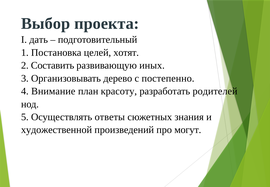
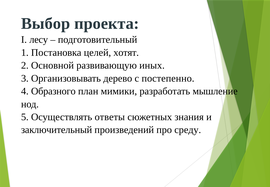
дать: дать -> лесу (39, 40)
Составить: Составить -> Основной (52, 65)
Внимание: Внимание -> Образного (53, 91)
красоту: красоту -> мимики (119, 91)
родителей: родителей -> мышление (215, 91)
художественной: художественной -> заключительный (57, 130)
могут: могут -> среду (188, 130)
